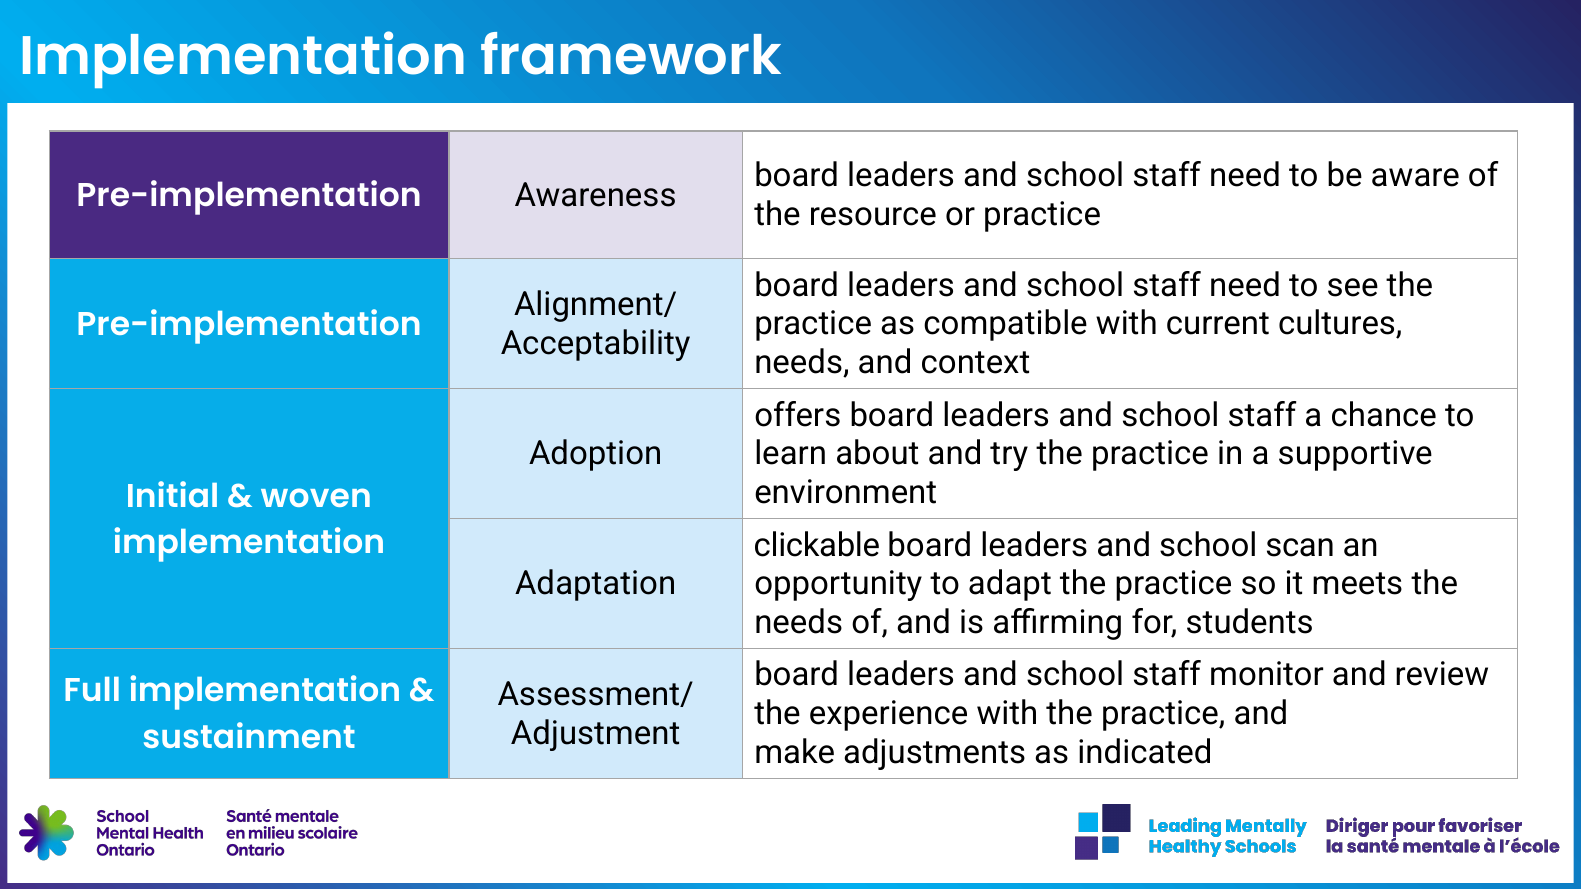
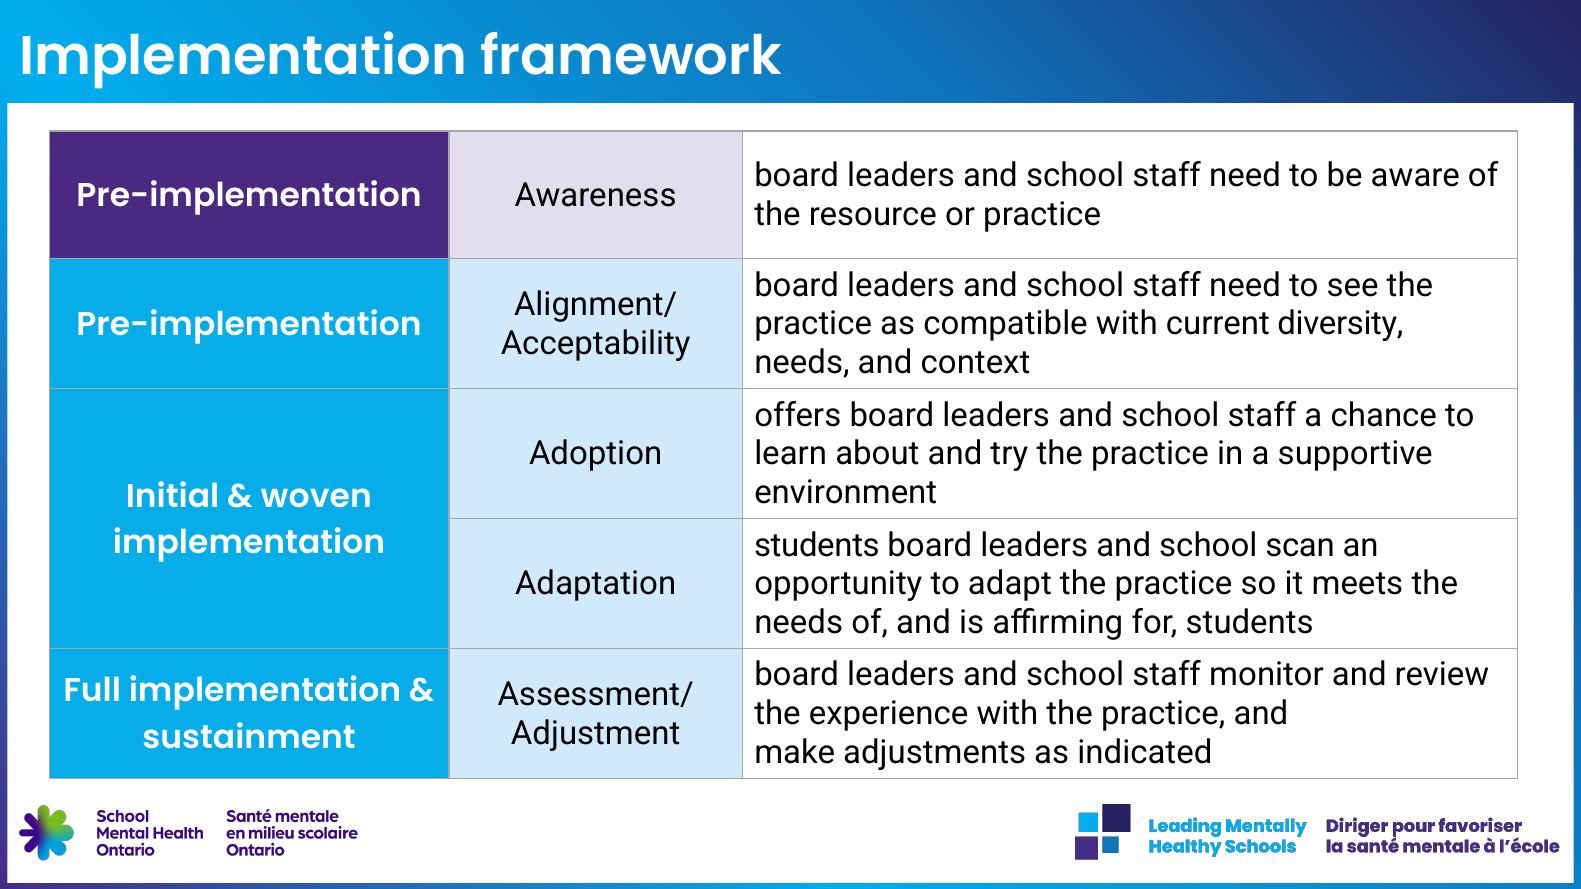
cultures: cultures -> diversity (1340, 324)
clickable: clickable -> students (817, 545)
